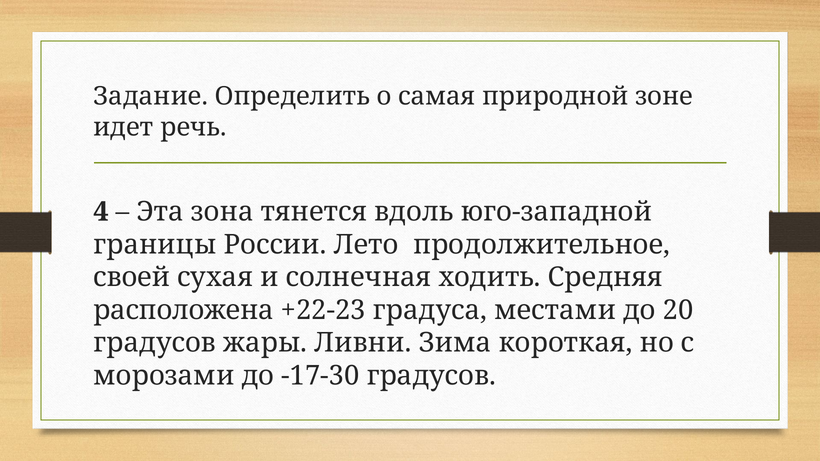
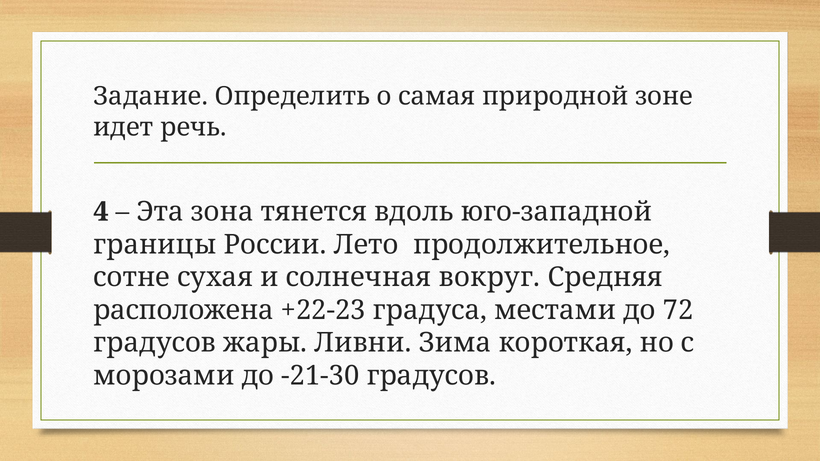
своей: своей -> сотне (132, 277)
ходить: ходить -> вокруг (490, 277)
20: 20 -> 72 (678, 310)
-17-30: -17-30 -> -21-30 (320, 376)
